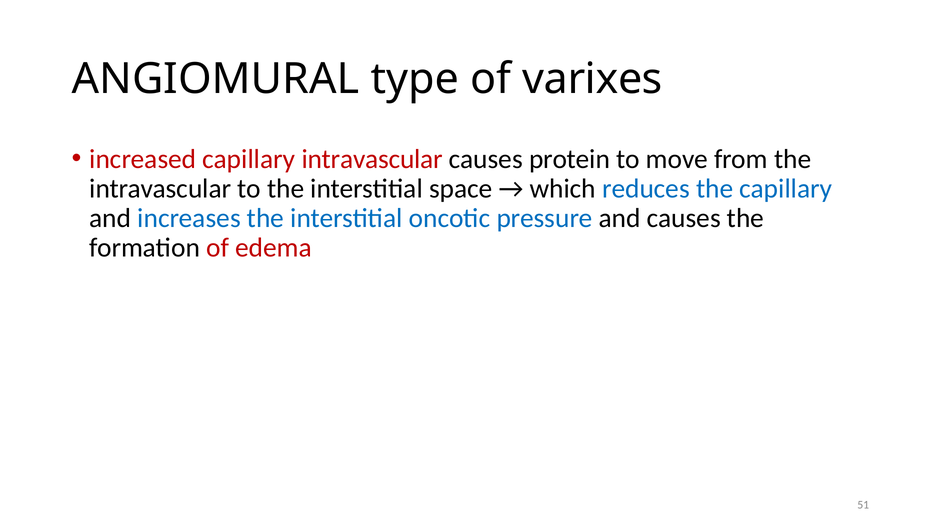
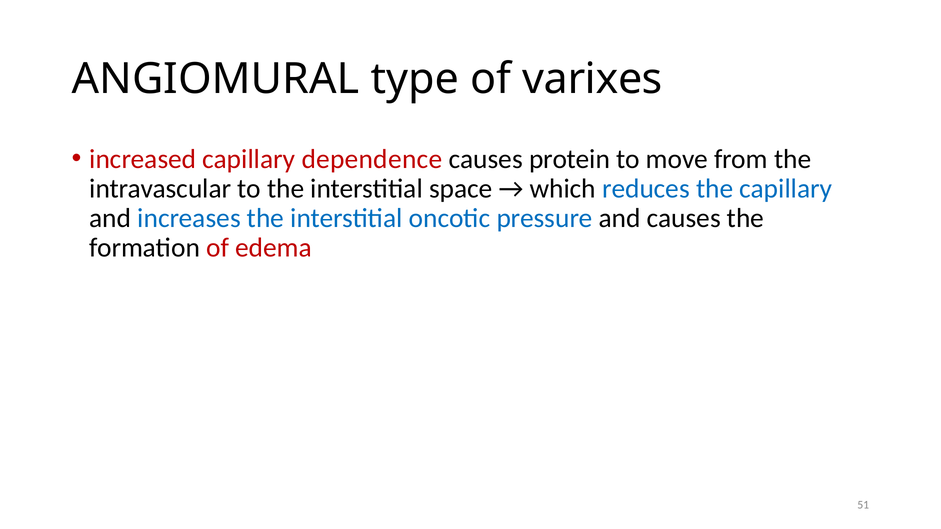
capillary intravascular: intravascular -> dependence (372, 159)
